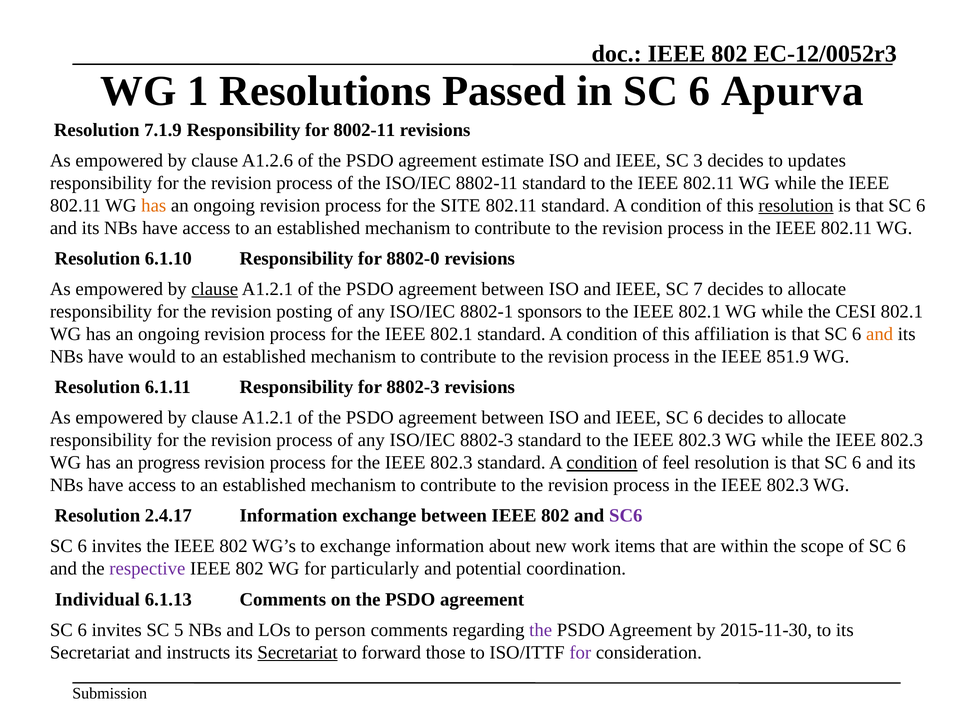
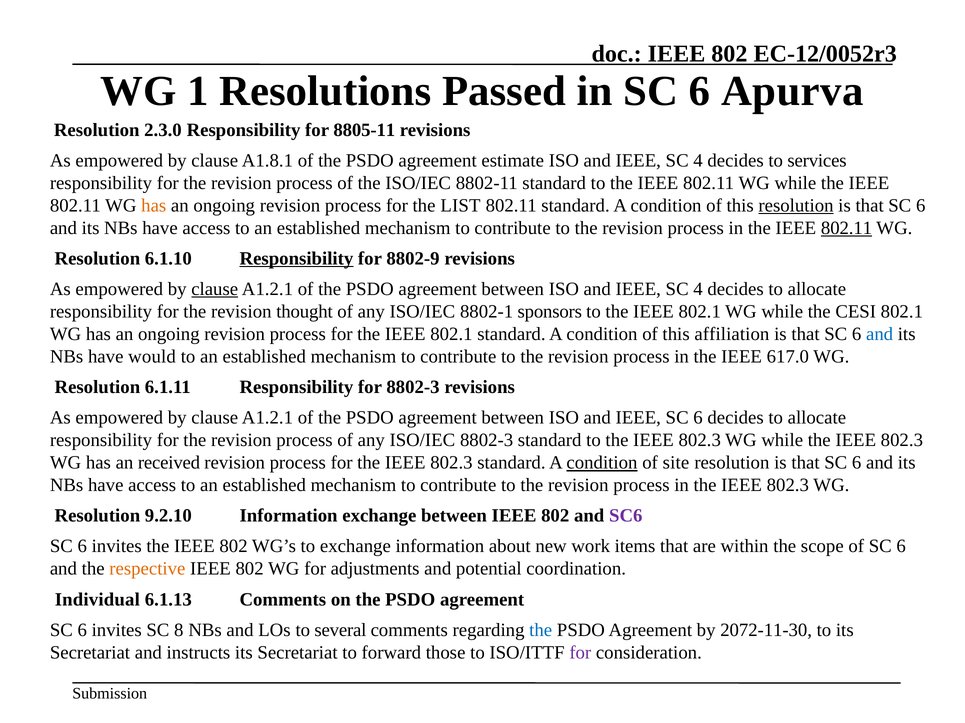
7.1.9: 7.1.9 -> 2.3.0 (163, 130)
8002-11: 8002-11 -> 8805-11 (364, 130)
A1.2.6: A1.2.6 -> A1.8.1 (267, 161)
3: 3 -> 4 (698, 161)
updates: updates -> services (817, 161)
SITE: SITE -> LIST (460, 206)
802.11 underline: none -> present (847, 228)
Responsibility underline: none -> present (296, 259)
8802-0: 8802-0 -> 8802-9 (413, 259)
7: 7 -> 4 (698, 289)
posting: posting -> thought (305, 312)
and colour: orange -> blue (880, 334)
851.9: 851.9 -> 617.0 (788, 357)
progress: progress -> received (169, 463)
feel: feel -> site (676, 463)
2.4.17: 2.4.17 -> 9.2.10 (168, 516)
respective colour: purple -> orange (147, 569)
particularly: particularly -> adjustments (375, 569)
5: 5 -> 8 (179, 631)
person: person -> several (340, 631)
the colour: purple -> blue (541, 631)
2015-11-30: 2015-11-30 -> 2072-11-30 (766, 631)
Secretariat underline: present -> none (298, 653)
